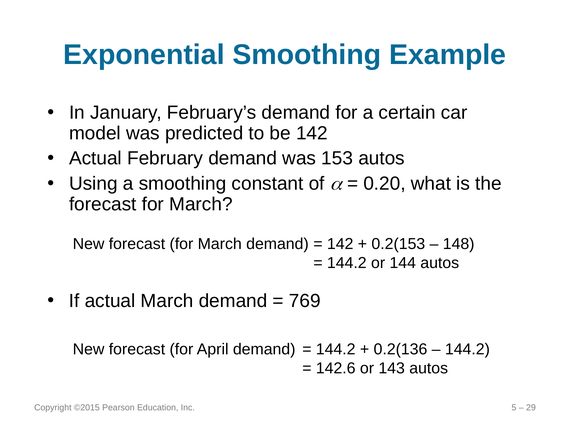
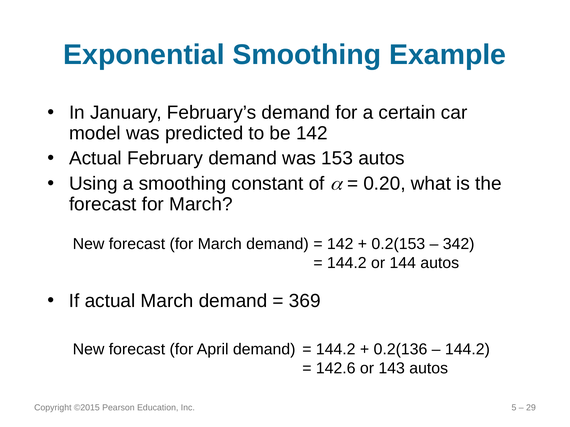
148: 148 -> 342 (459, 244)
769: 769 -> 369 (305, 301)
